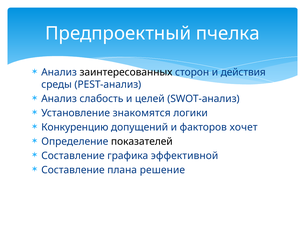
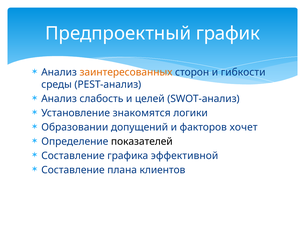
пчелка: пчелка -> график (228, 33)
заинтересованных colour: black -> orange (126, 72)
действия: действия -> гибкости (243, 72)
Конкуренцию: Конкуренцию -> Образовании (75, 127)
решение: решение -> клиентов (162, 170)
